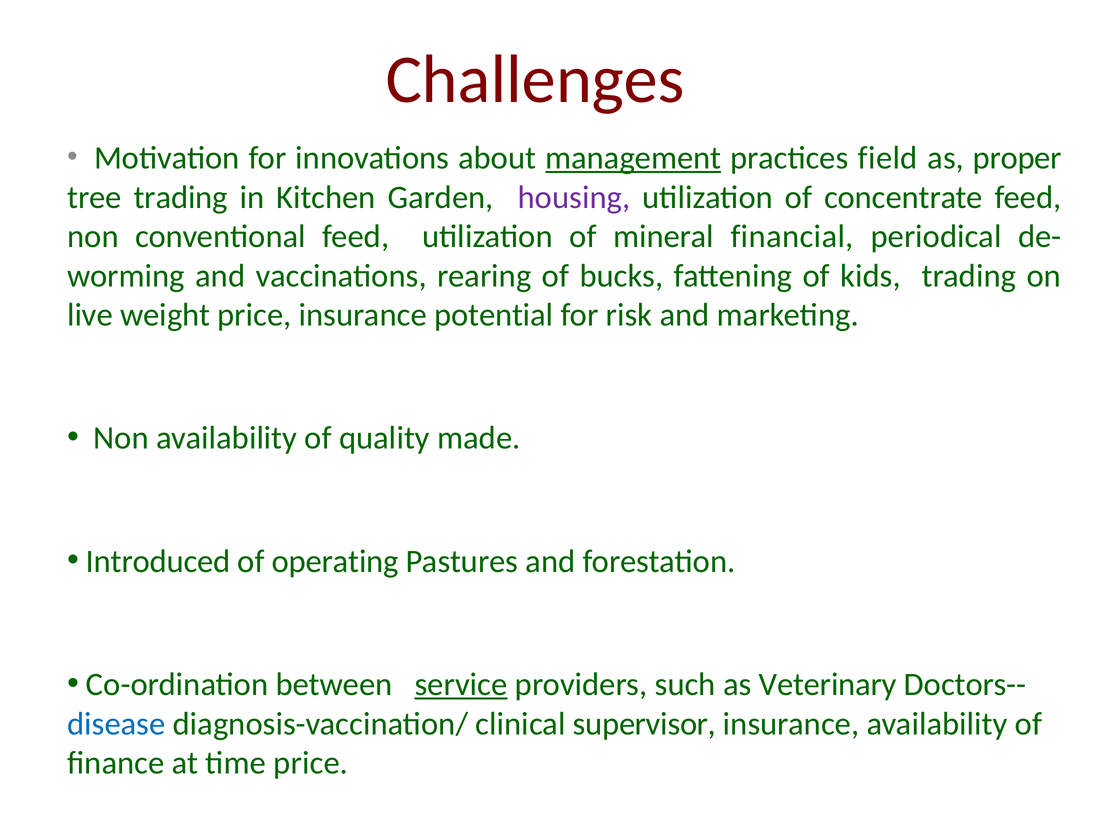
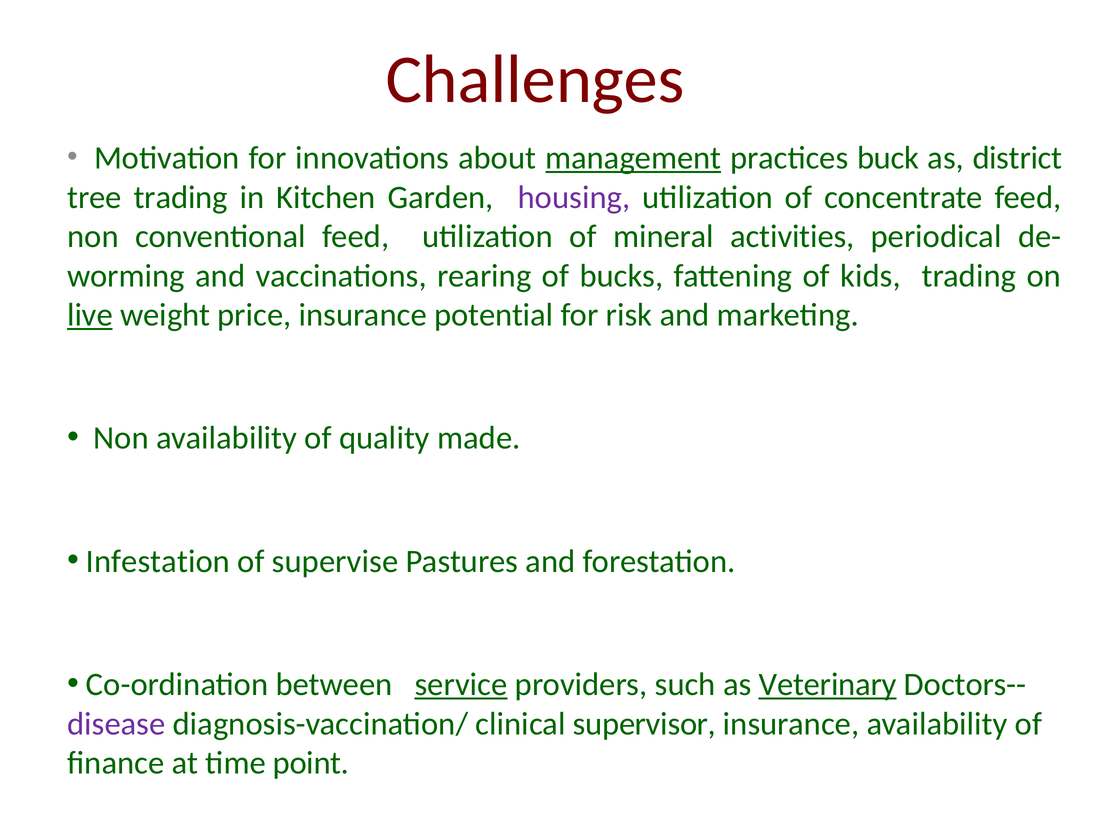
field: field -> buck (888, 158)
proper: proper -> district (1017, 158)
financial: financial -> activities (792, 237)
live underline: none -> present (90, 315)
Introduced: Introduced -> Infestation (158, 561)
operating: operating -> supervise (335, 561)
Veterinary underline: none -> present (828, 685)
disease colour: blue -> purple (116, 724)
time price: price -> point (311, 763)
